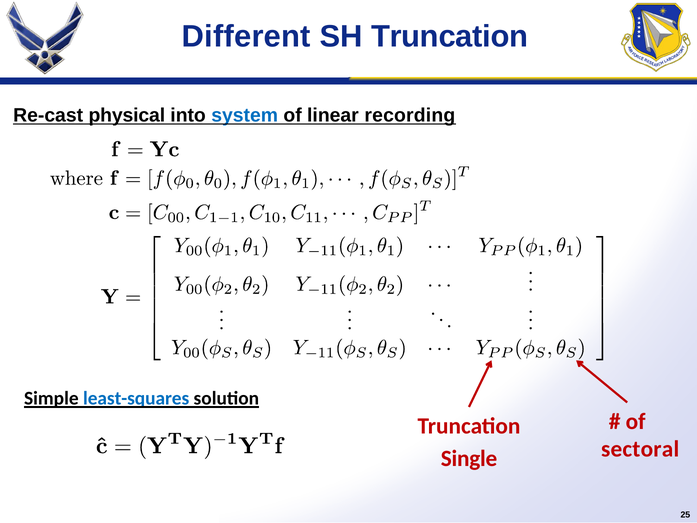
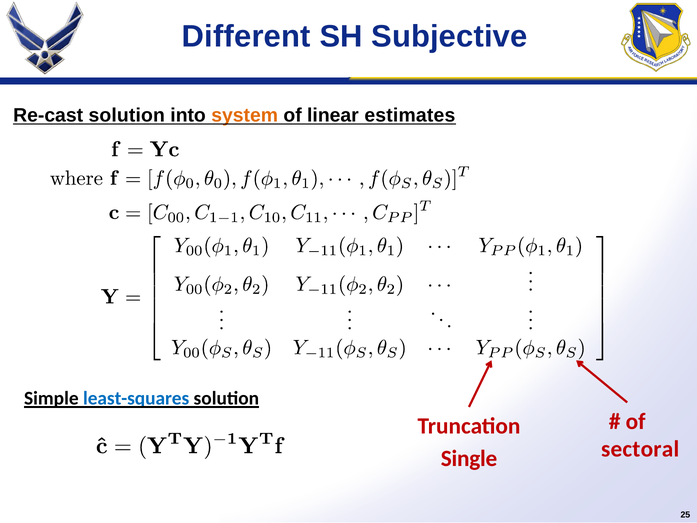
SH Truncation: Truncation -> Subjective (449, 37)
Re-cast physical: physical -> solution (127, 115)
system colour: blue -> orange (245, 115)
recording: recording -> estimates (410, 115)
